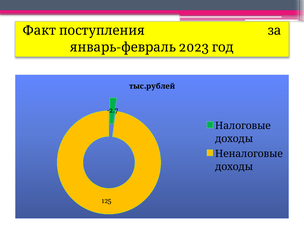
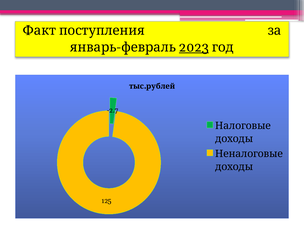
2023 underline: none -> present (194, 47)
